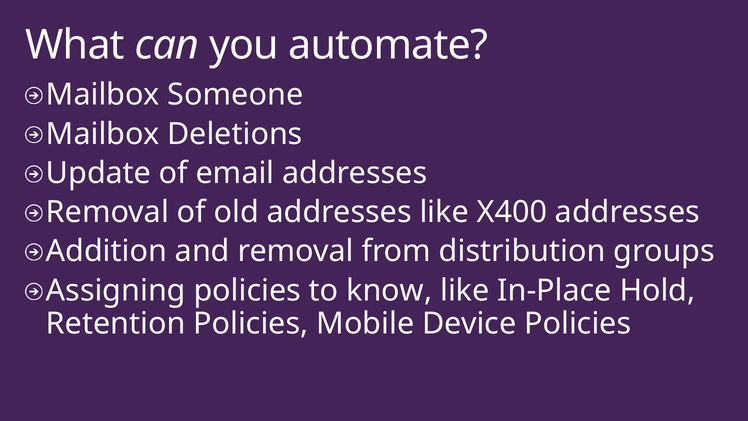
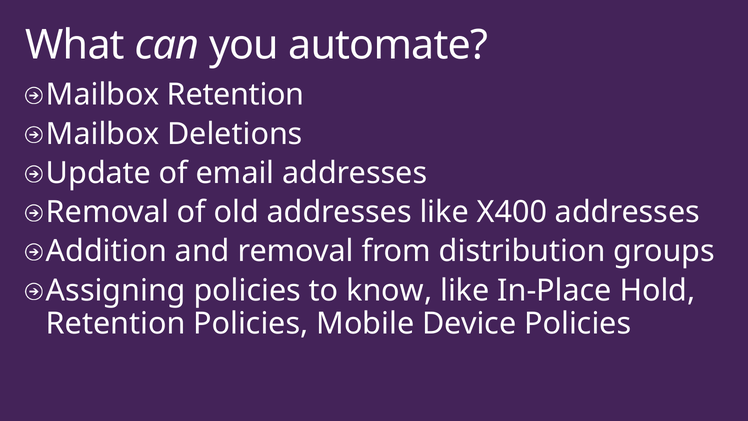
Mailbox Someone: Someone -> Retention (236, 95)
